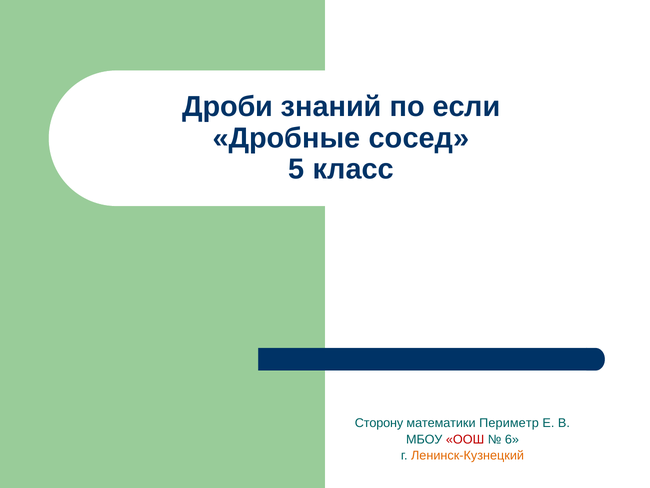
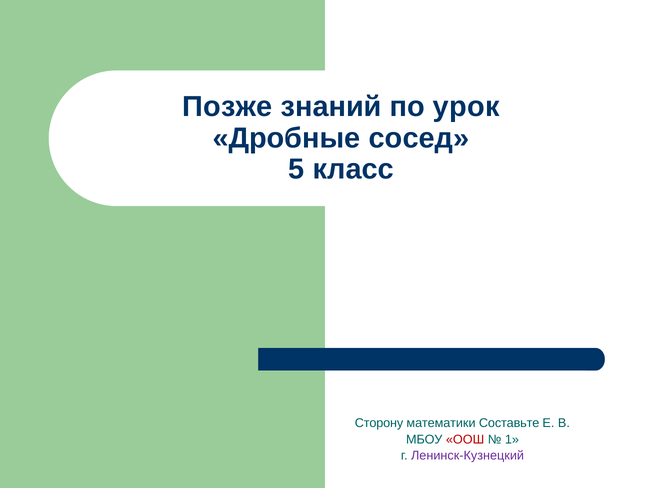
Дроби: Дроби -> Позже (227, 107)
если: если -> урок (466, 107)
Периметр: Периметр -> Составьте (509, 423)
6: 6 -> 1 (512, 439)
Ленинск-Кузнецкий colour: orange -> purple (468, 455)
